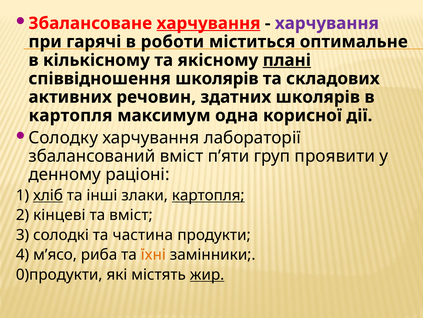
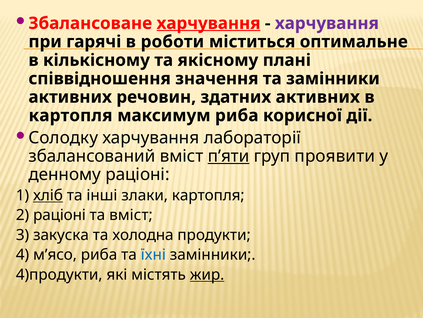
плані underline: present -> none (287, 60)
співвідношення школярів: школярів -> значення (217, 78)
та складових: складових -> замінники (333, 78)
здатних школярів: школярів -> активних (318, 97)
максимум одна: одна -> риба (237, 115)
п’яти underline: none -> present (229, 156)
картопля underline: present -> none (208, 195)
2 кінцеві: кінцеві -> раціоні (59, 215)
солодкі: солодкі -> закуска (61, 235)
частина: частина -> холодна (143, 235)
їхні colour: orange -> blue (153, 254)
0)продукти: 0)продукти -> 4)продукти (59, 274)
